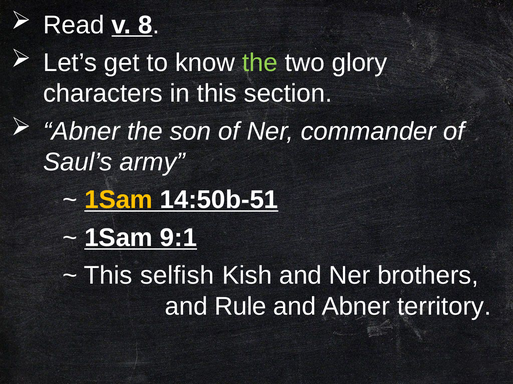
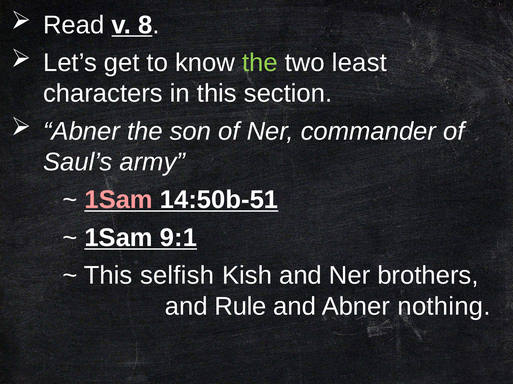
glory: glory -> least (359, 63)
1Sam colour: yellow -> pink (119, 200)
territory: territory -> nothing (444, 307)
